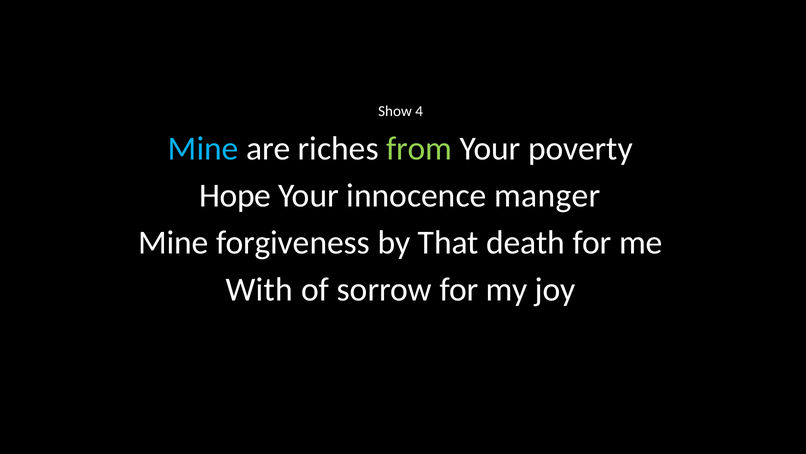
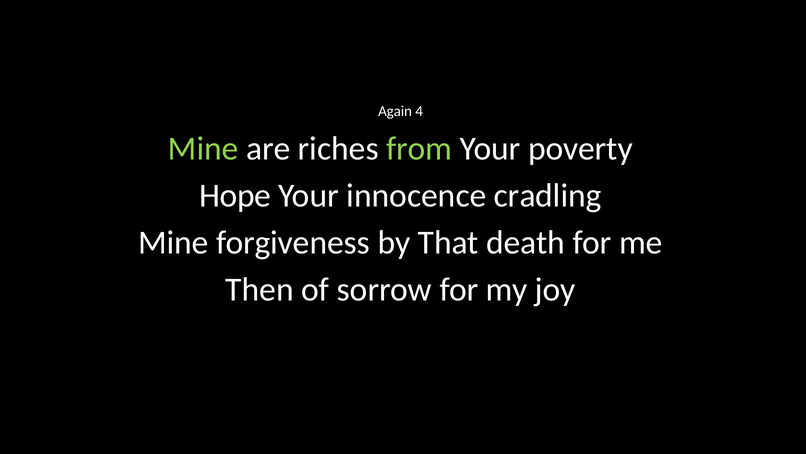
Show: Show -> Again (395, 111)
Mine colour: light blue -> light green (203, 148)
manger: manger -> cradling (548, 195)
With: With -> Then (259, 289)
